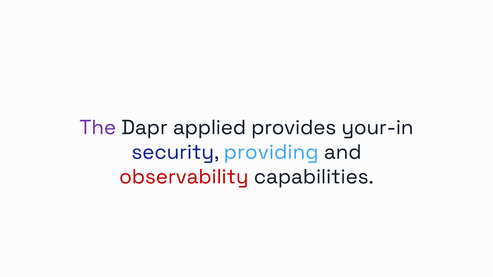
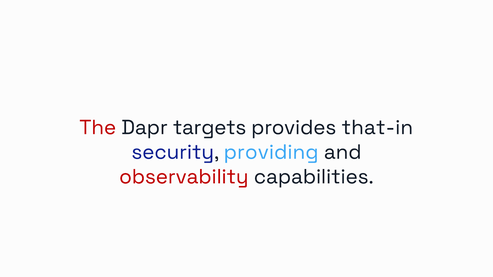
The colour: purple -> red (98, 128)
applied: applied -> targets (210, 128)
your-in: your-in -> that-in (377, 128)
